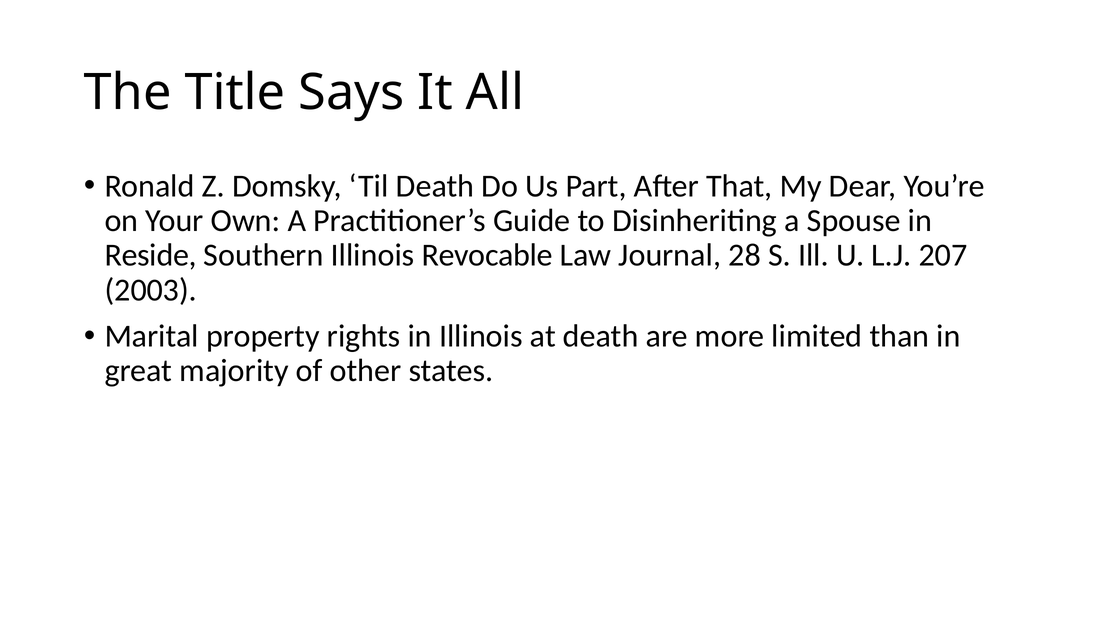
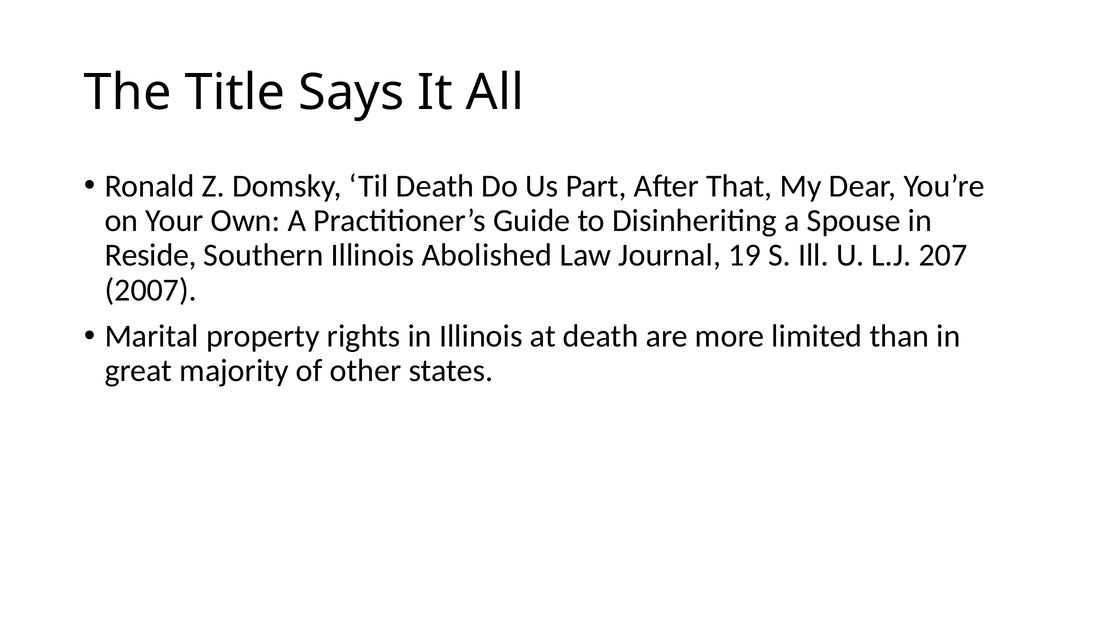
Revocable: Revocable -> Abolished (487, 256)
28: 28 -> 19 (745, 256)
2003: 2003 -> 2007 (151, 290)
